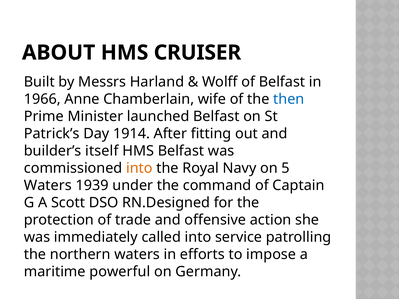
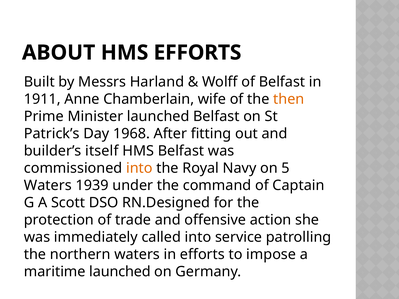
HMS CRUISER: CRUISER -> EFFORTS (197, 53)
1966: 1966 -> 1911 (42, 99)
then colour: blue -> orange (289, 99)
1914: 1914 -> 1968 (131, 134)
maritime powerful: powerful -> launched (120, 272)
